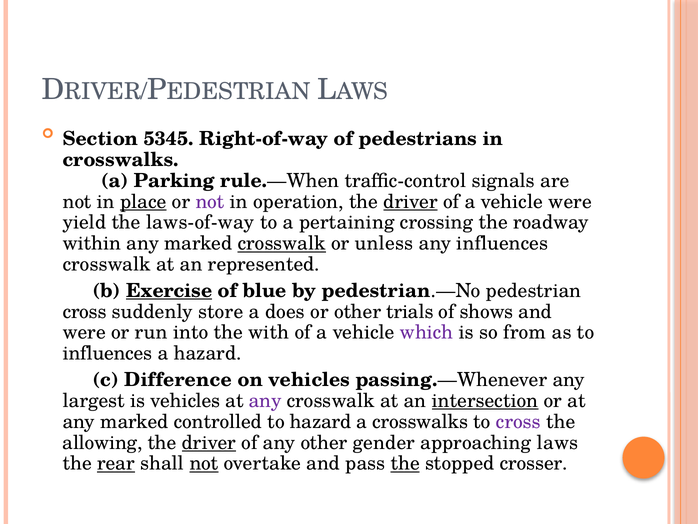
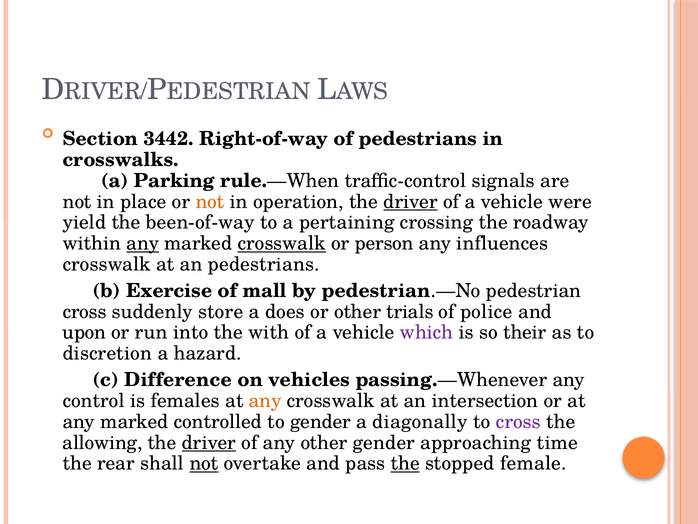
5345: 5345 -> 3442 (169, 139)
place underline: present -> none (143, 201)
not colour: purple -> orange (210, 201)
laws-of-way: laws-of-way -> been-of-way (200, 222)
any underline: none -> present (143, 243)
unless: unless -> person (384, 243)
an represented: represented -> pedestrians (264, 264)
Exercise underline: present -> none (169, 290)
blue: blue -> mall (265, 290)
shows: shows -> police (486, 311)
were: were -> upon (84, 332)
from: from -> their (525, 332)
influences: influences -> discretion (107, 353)
largest: largest -> control (94, 400)
is vehicles: vehicles -> females (185, 400)
any colour: purple -> orange (265, 400)
intersection underline: present -> none (485, 400)
to hazard: hazard -> gender (321, 421)
a crosswalks: crosswalks -> diagonally (420, 421)
laws: laws -> time (558, 442)
rear underline: present -> none (116, 463)
crosser: crosser -> female (533, 463)
